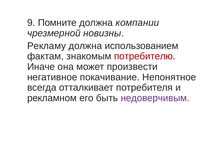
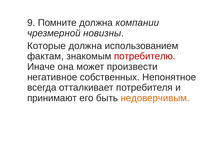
Рекламу: Рекламу -> Которые (47, 46)
покачивание: покачивание -> собственных (110, 77)
рекламном: рекламном -> принимают (52, 98)
недоверчивым colour: purple -> orange (155, 98)
